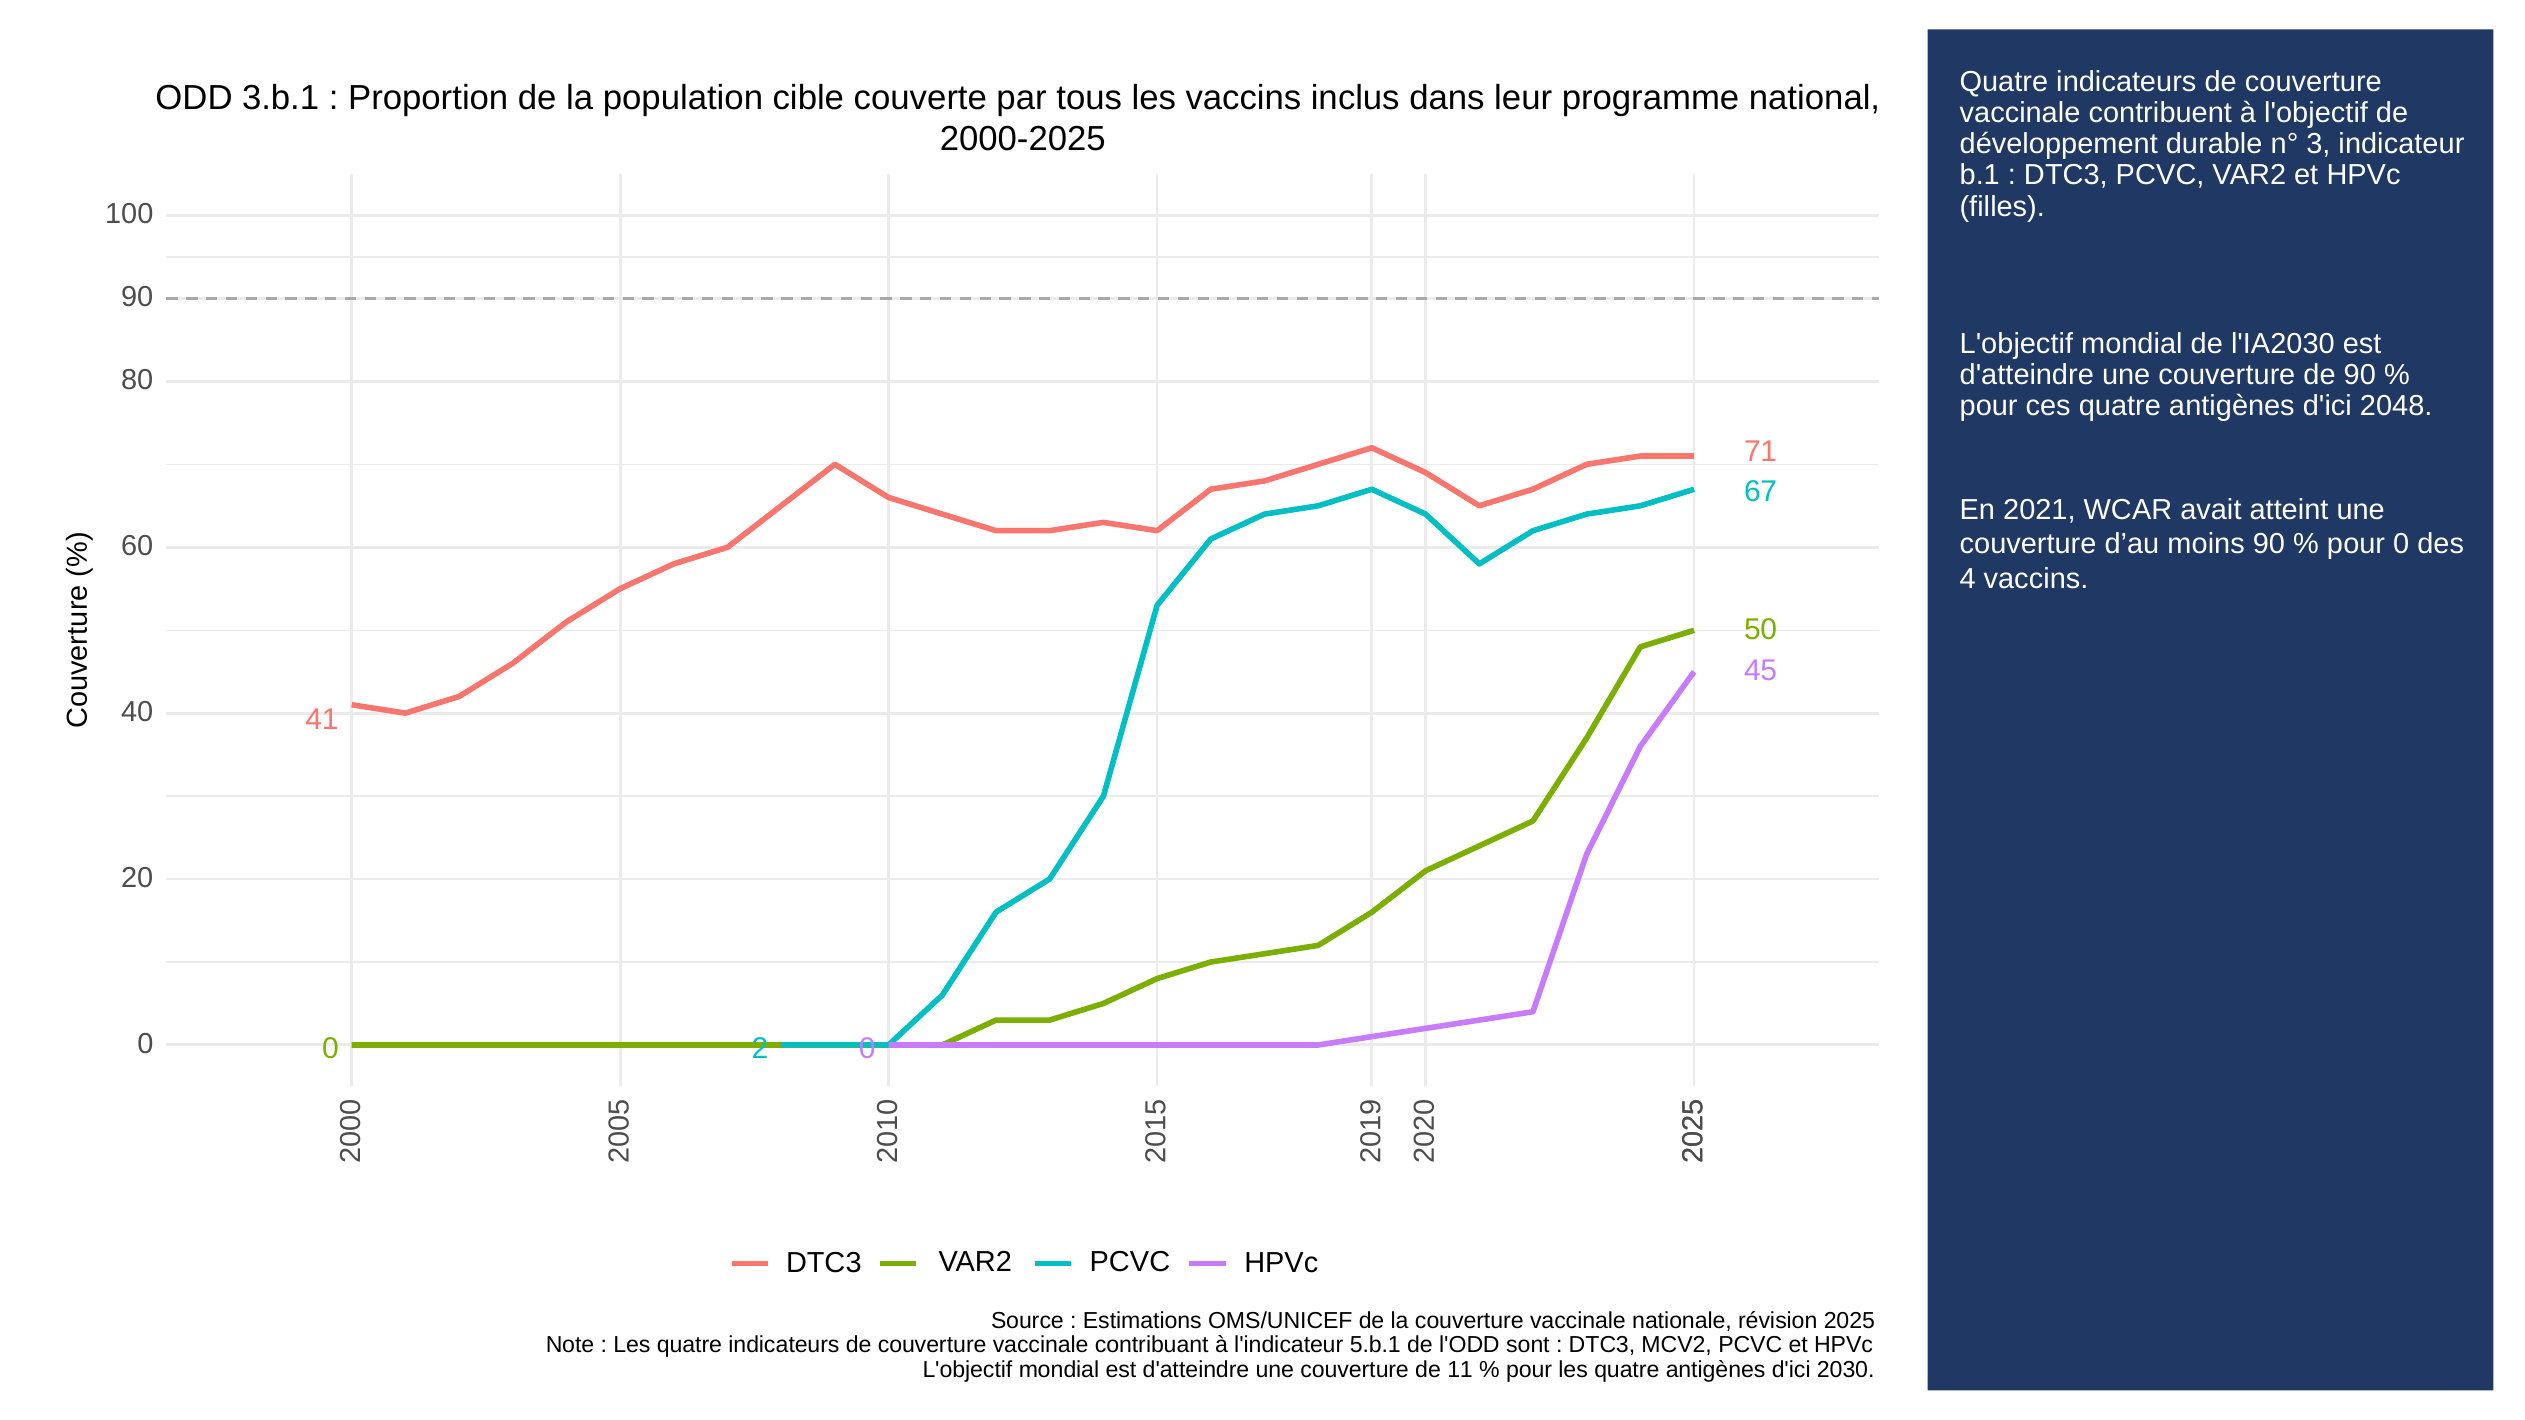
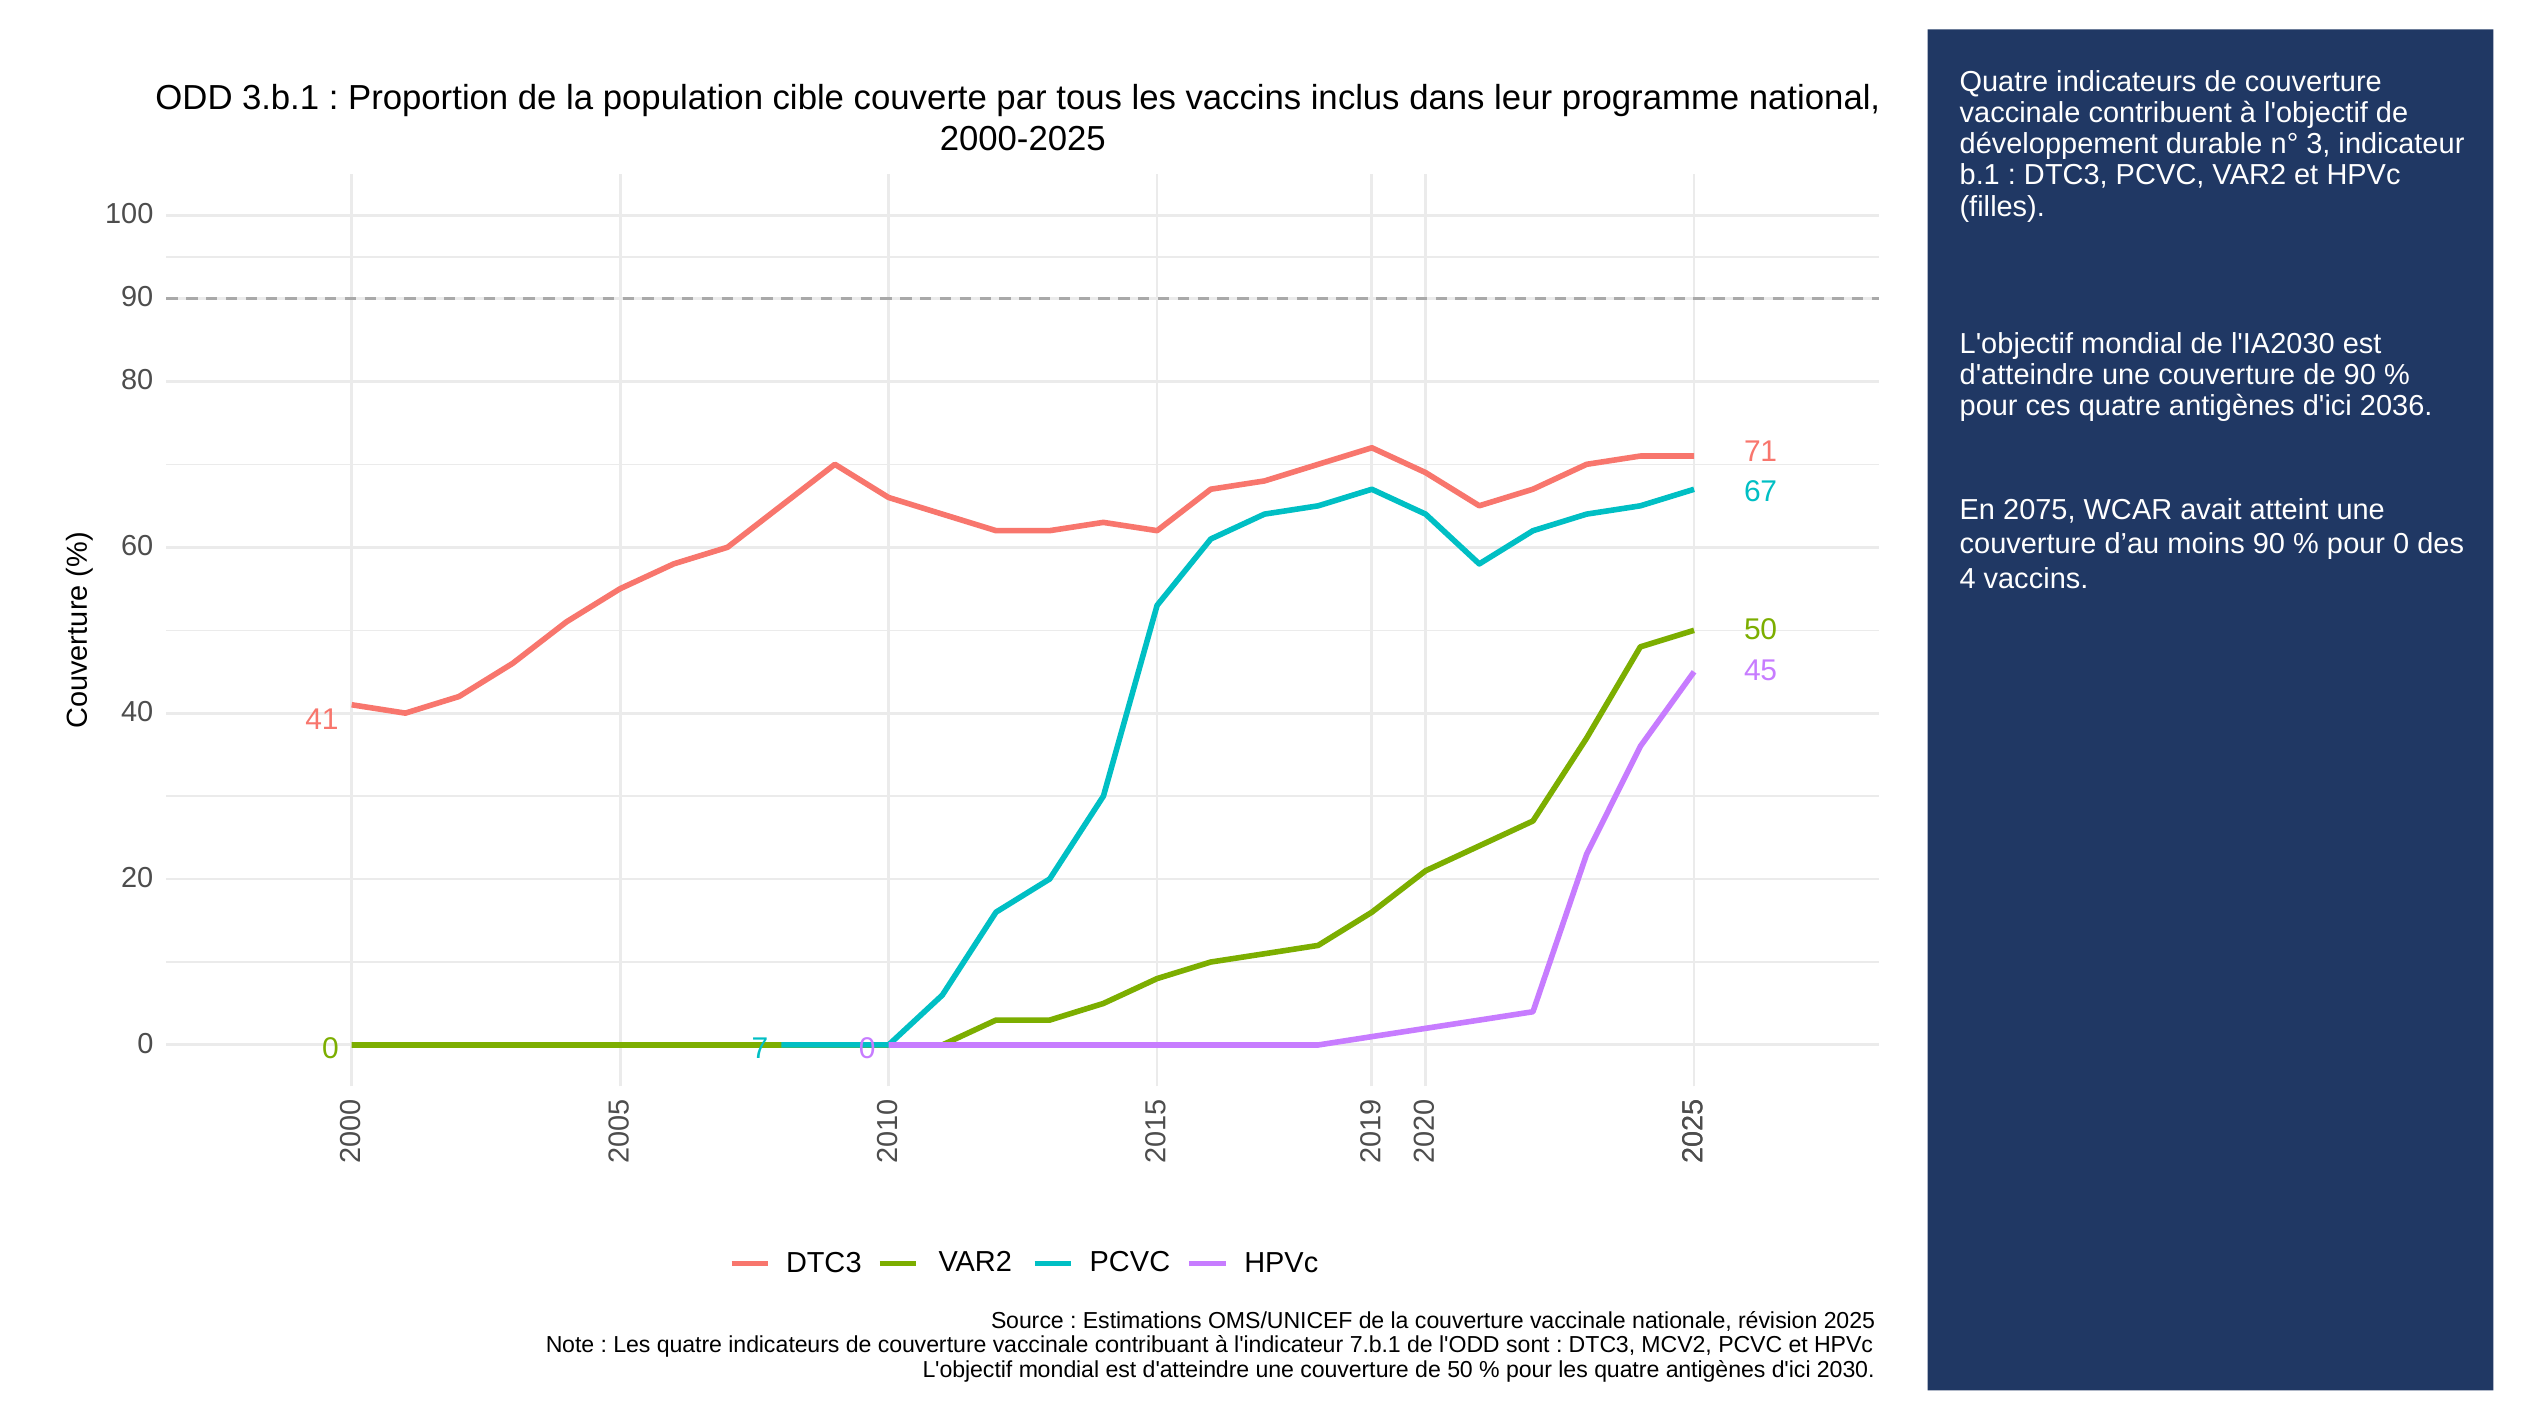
2048: 2048 -> 2036 (2396, 406)
2021: 2021 -> 2075 (2039, 510)
2: 2 -> 7 (760, 1049)
5.b.1: 5.b.1 -> 7.b.1 (1375, 1346)
de 11: 11 -> 50 (1460, 1370)
